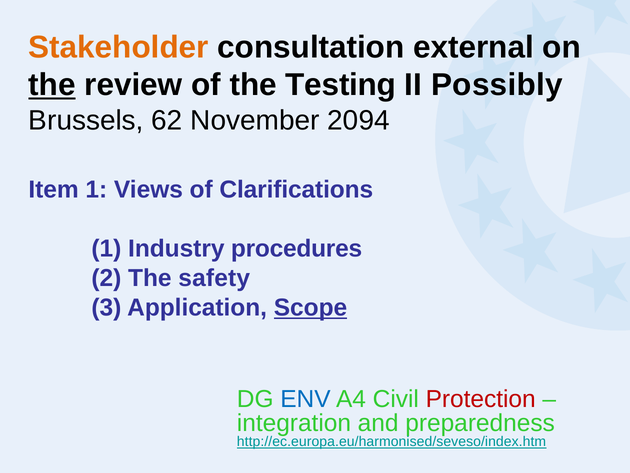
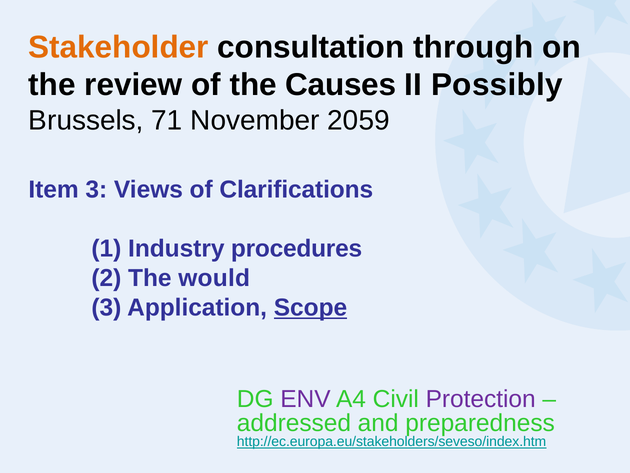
external: external -> through (473, 47)
the underline: present -> none (52, 85)
Testing: Testing -> Causes (341, 85)
62: 62 -> 71 (167, 120)
2094: 2094 -> 2059 (359, 120)
Item 1: 1 -> 3 (96, 189)
safety: safety -> would (214, 278)
ENV colour: blue -> purple (305, 399)
Protection colour: red -> purple (481, 399)
integration: integration -> addressed (294, 422)
http://ec.europa.eu/harmonised/seveso/index.htm: http://ec.europa.eu/harmonised/seveso/index.htm -> http://ec.europa.eu/stakeholders/seveso/index.htm (392, 441)
